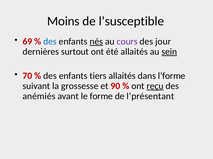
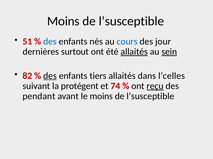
69: 69 -> 51 (27, 42)
nés underline: present -> none (96, 42)
cours colour: purple -> blue (127, 42)
allaités underline: none -> present (134, 52)
70: 70 -> 82 (27, 76)
des underline: none -> present (50, 76)
l’forme: l’forme -> l’celles (172, 76)
grossesse: grossesse -> protégent (80, 86)
90: 90 -> 74 (115, 86)
anémiés: anémiés -> pendant (39, 97)
le forme: forme -> moins (101, 97)
l’présentant: l’présentant -> l’susceptible (150, 97)
